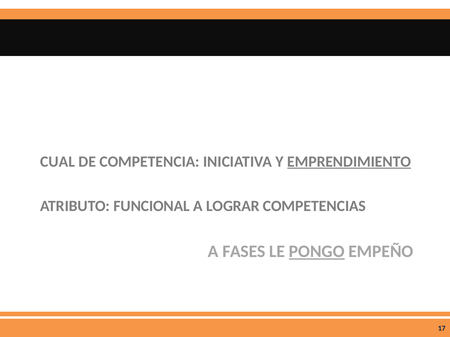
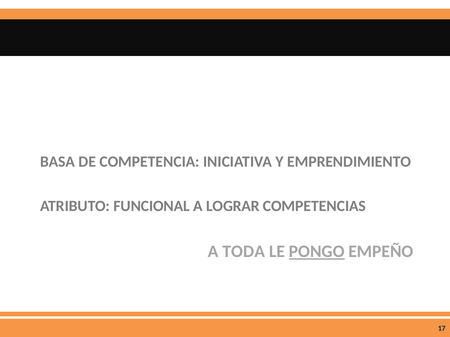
CUAL: CUAL -> BASA (58, 162)
EMPRENDIMIENTO underline: present -> none (349, 162)
FASES: FASES -> TODA (244, 252)
